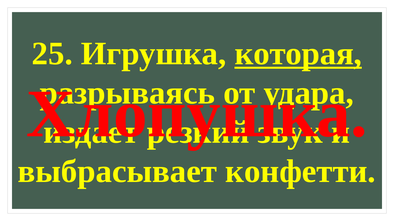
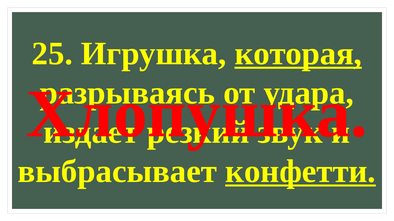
конфетти underline: none -> present (300, 172)
